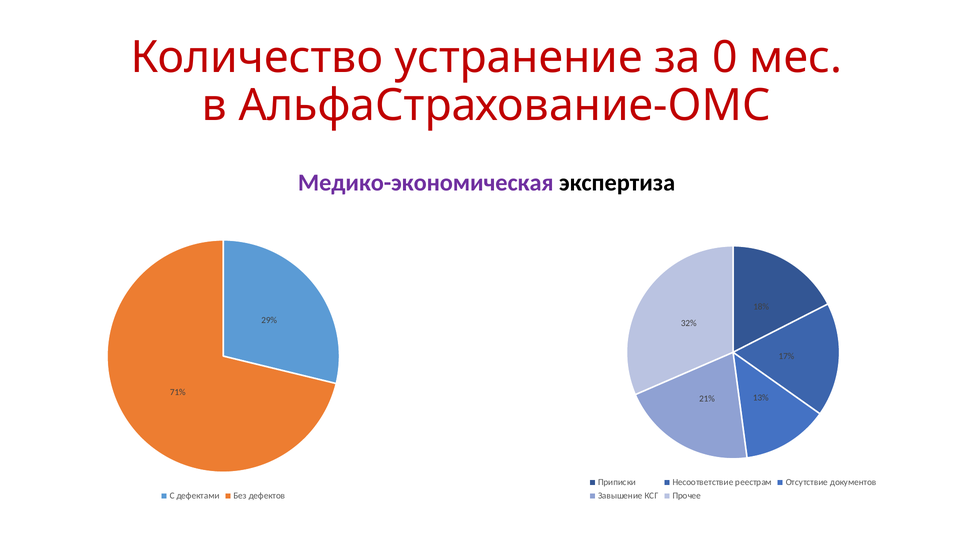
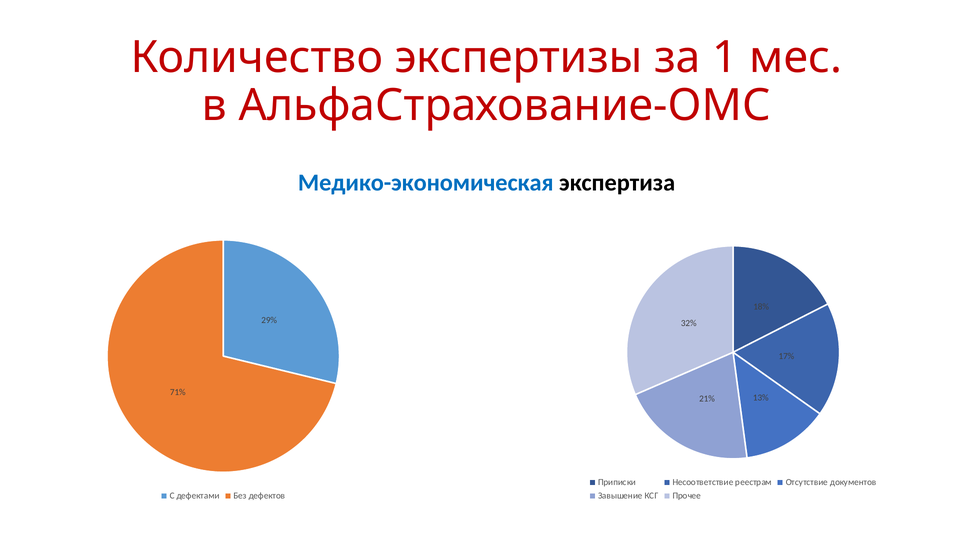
устранение: устранение -> экспертизы (519, 58)
0: 0 -> 1 (725, 58)
Медико-экономическая colour: purple -> blue (426, 183)
